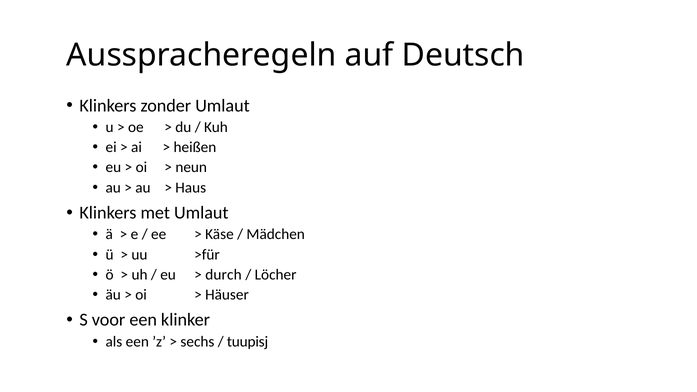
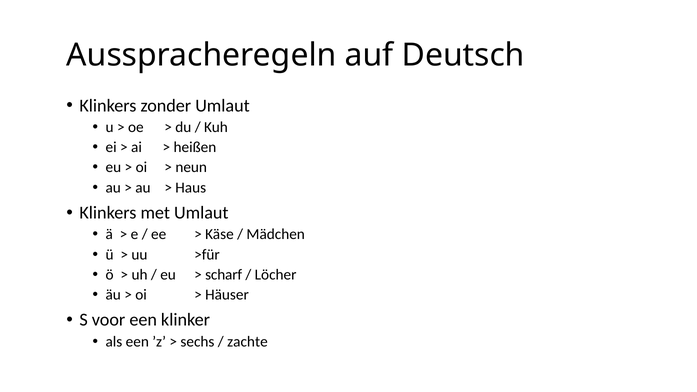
durch: durch -> scharf (224, 275)
tuupisj: tuupisj -> zachte (247, 342)
